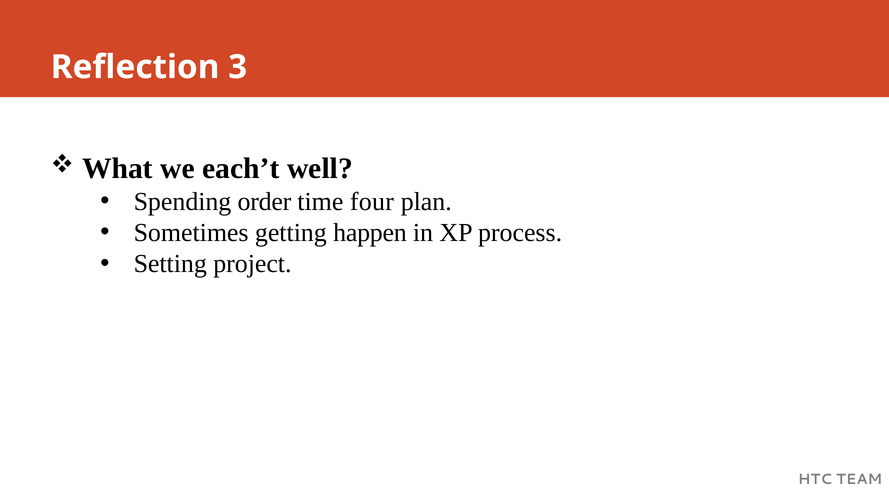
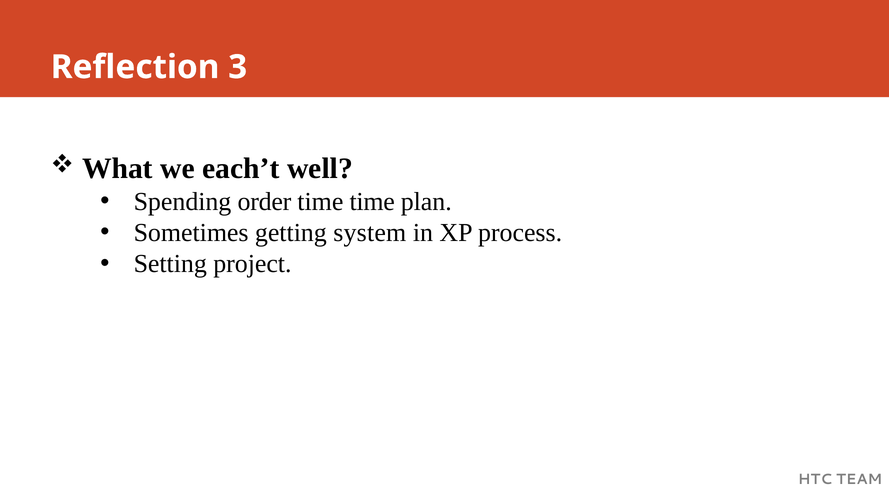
time four: four -> time (372, 202)
happen: happen -> system (370, 233)
